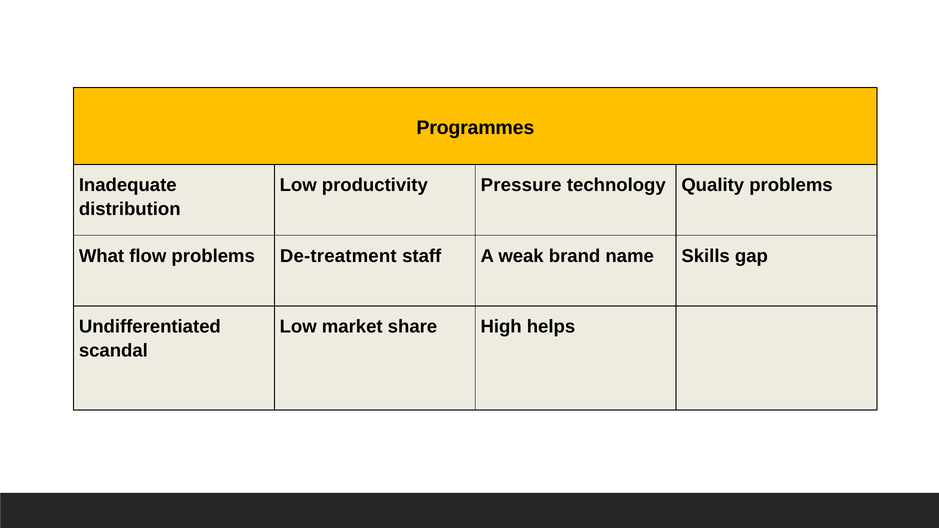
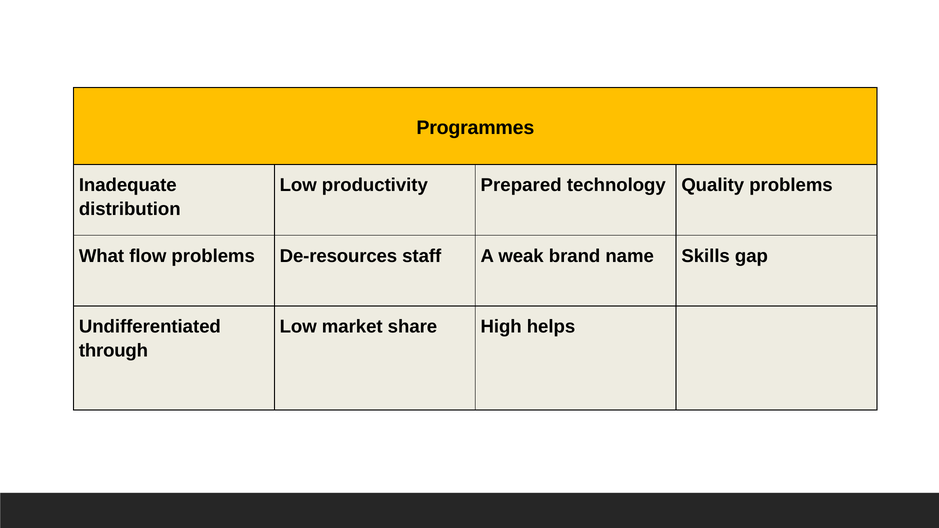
Pressure: Pressure -> Prepared (521, 185)
De‐treatment: De‐treatment -> De‐resources (338, 256)
scandal: scandal -> through (113, 351)
